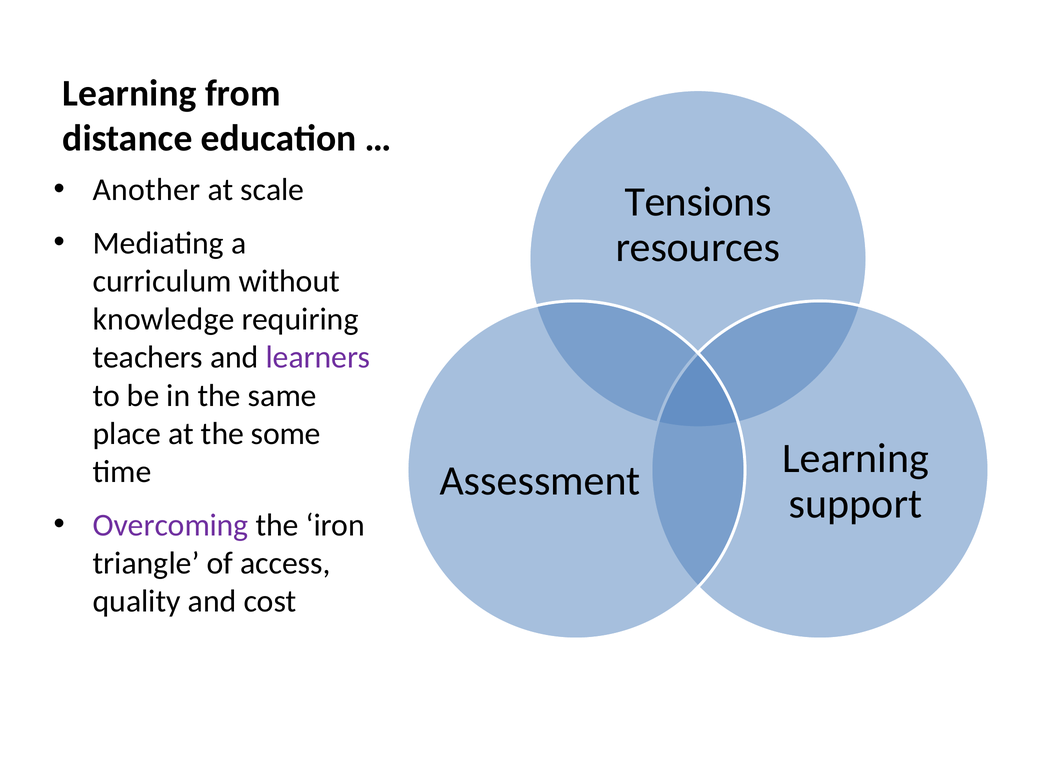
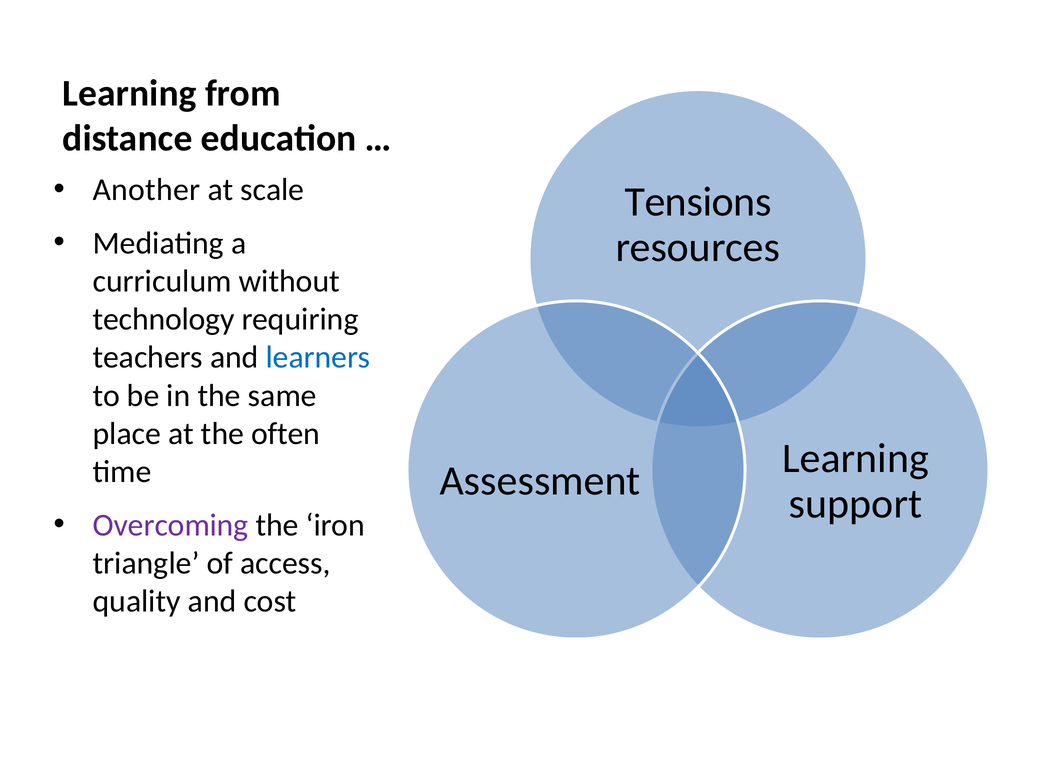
knowledge: knowledge -> technology (164, 319)
learners colour: purple -> blue (318, 357)
some: some -> often (286, 434)
